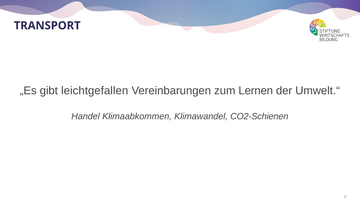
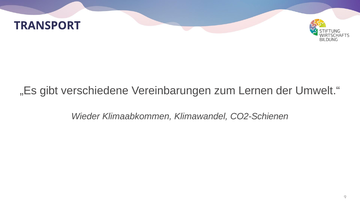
leichtgefallen: leichtgefallen -> verschiedene (95, 90)
Handel: Handel -> Wieder (86, 116)
